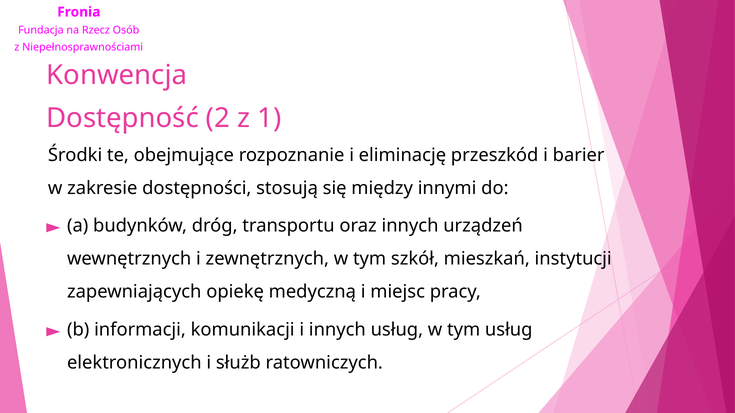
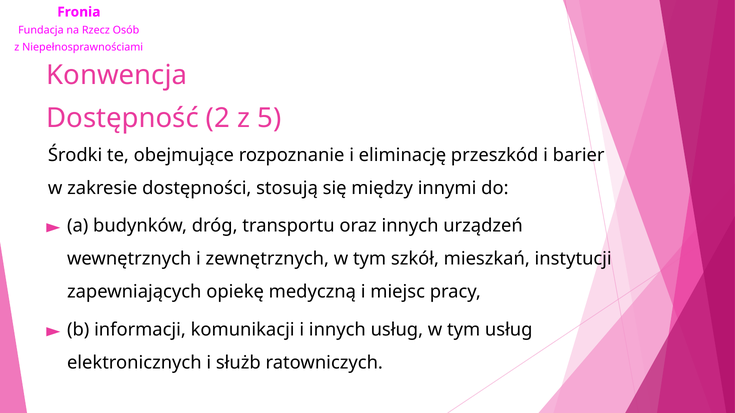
1: 1 -> 5 (269, 118)
